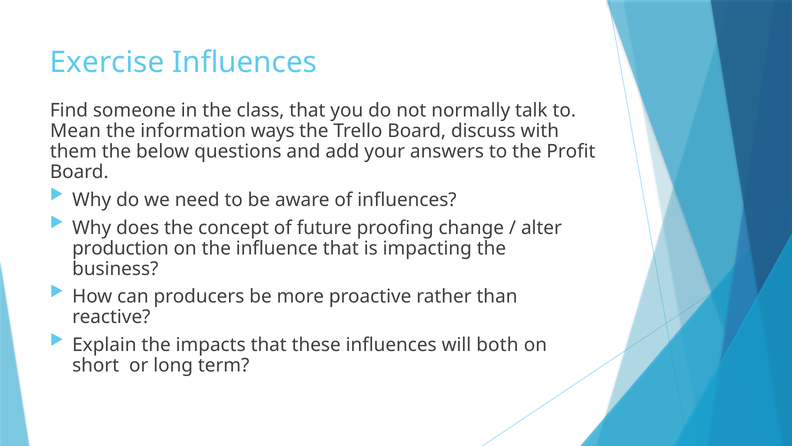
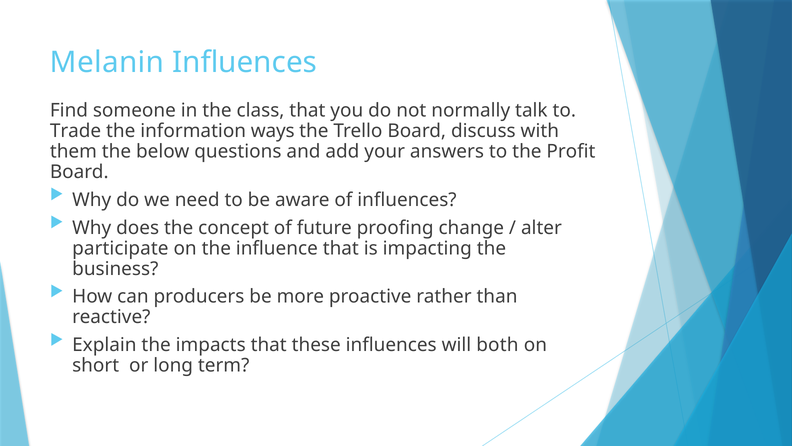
Exercise: Exercise -> Melanin (107, 62)
Mean: Mean -> Trade (76, 131)
production: production -> participate (120, 248)
